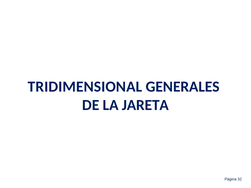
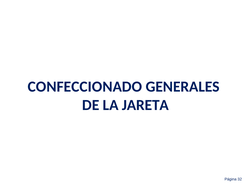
TRIDIMENSIONAL: TRIDIMENSIONAL -> CONFECCIONADO (85, 87)
